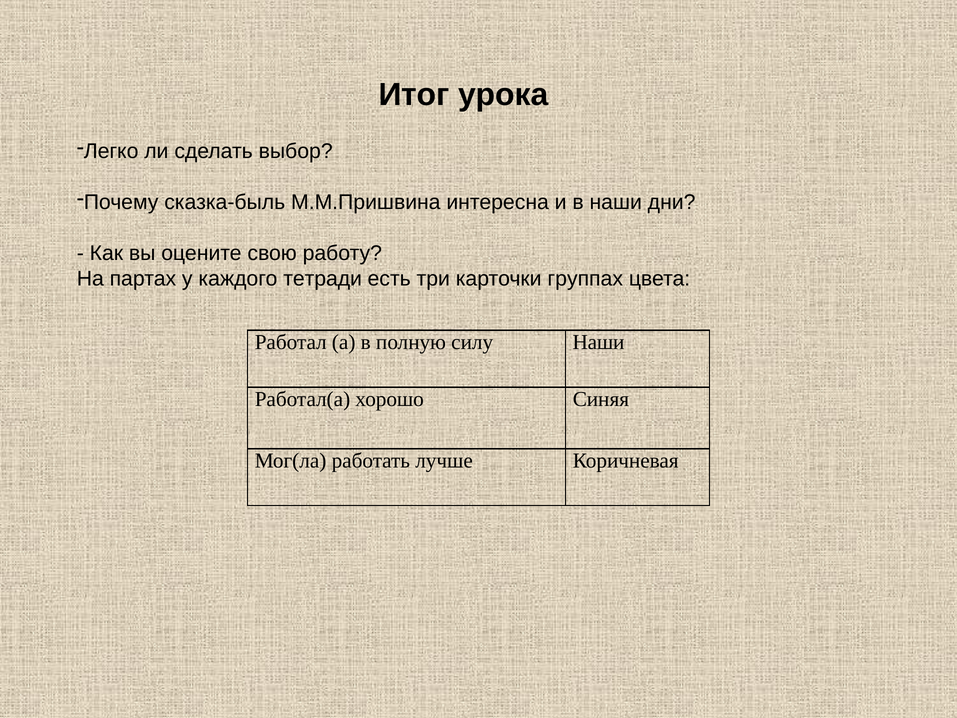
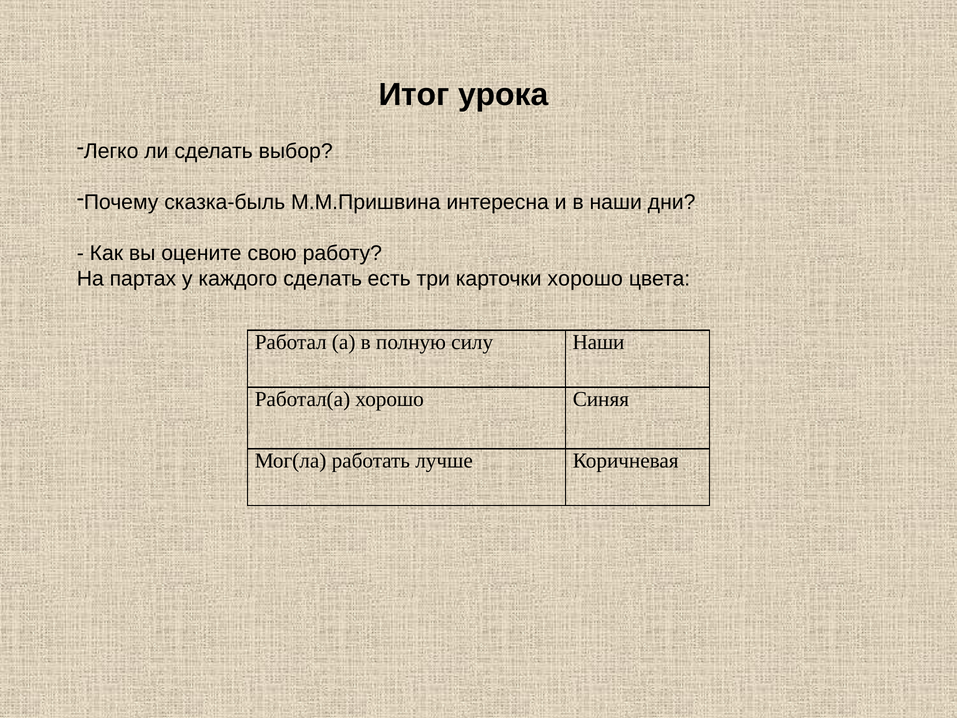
каждого тетради: тетради -> сделать (323, 279)
карточки группах: группах -> хорошо (585, 279)
